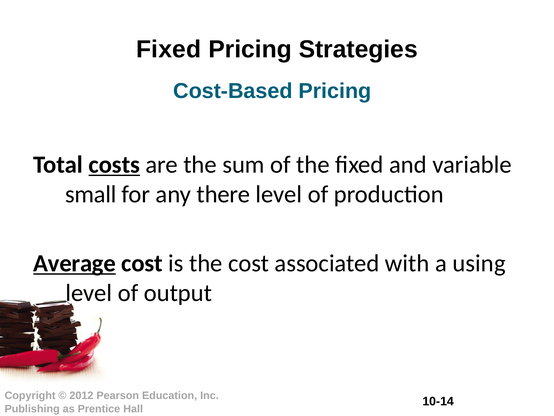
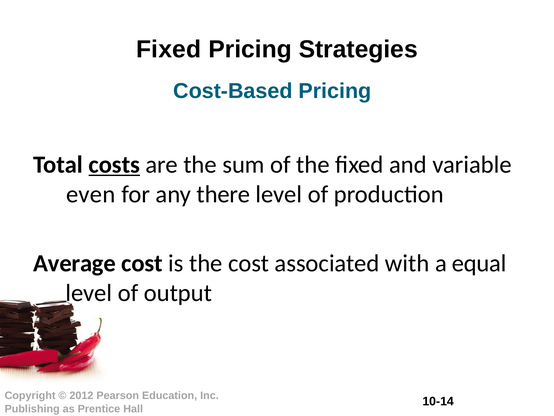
small: small -> even (91, 194)
Average underline: present -> none (75, 263)
using: using -> equal (479, 263)
